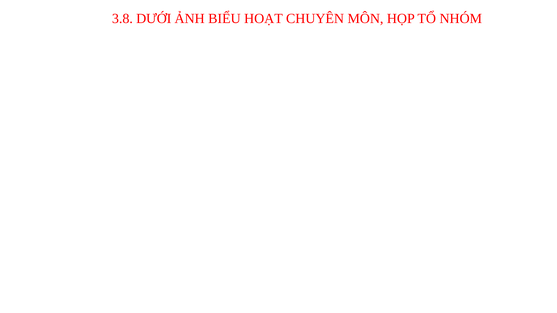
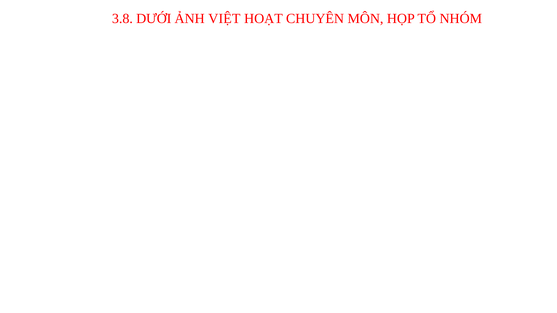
BIỂU: BIỂU -> VIỆT (224, 19)
